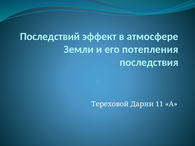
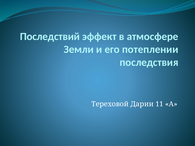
потепления: потепления -> потеплении (150, 50)
